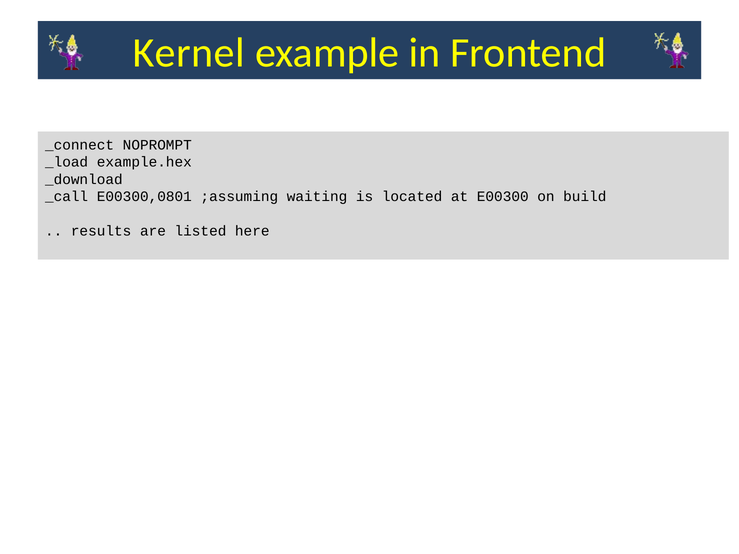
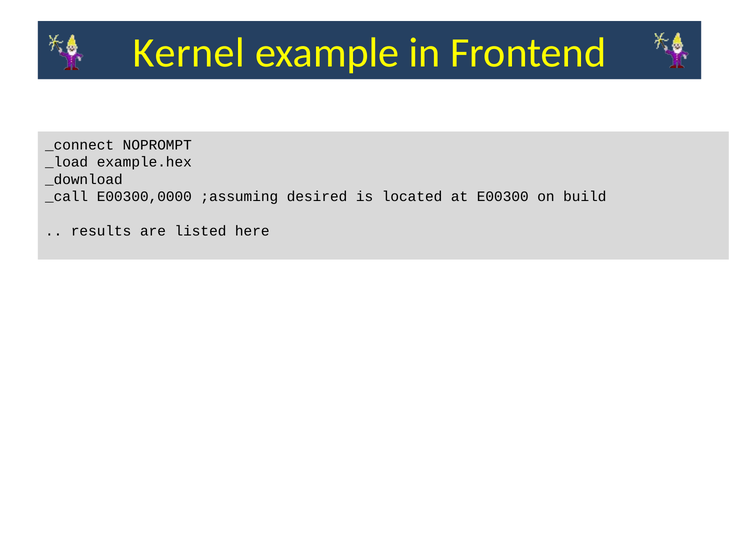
E00300,0801: E00300,0801 -> E00300,0000 (144, 197)
waiting: waiting -> desired (317, 197)
